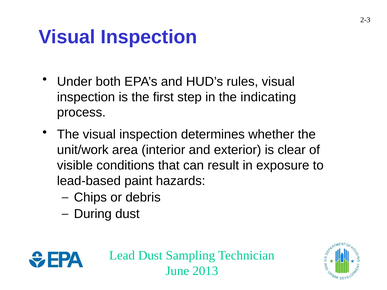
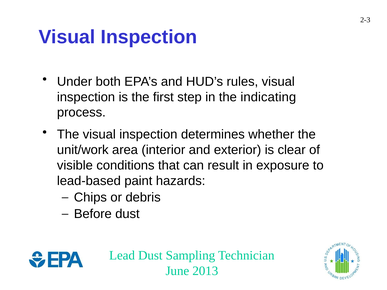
During: During -> Before (93, 214)
